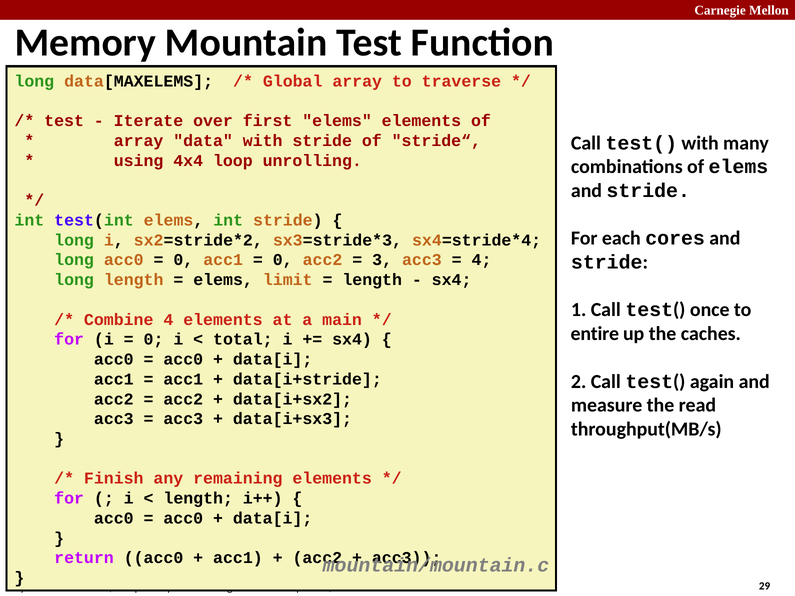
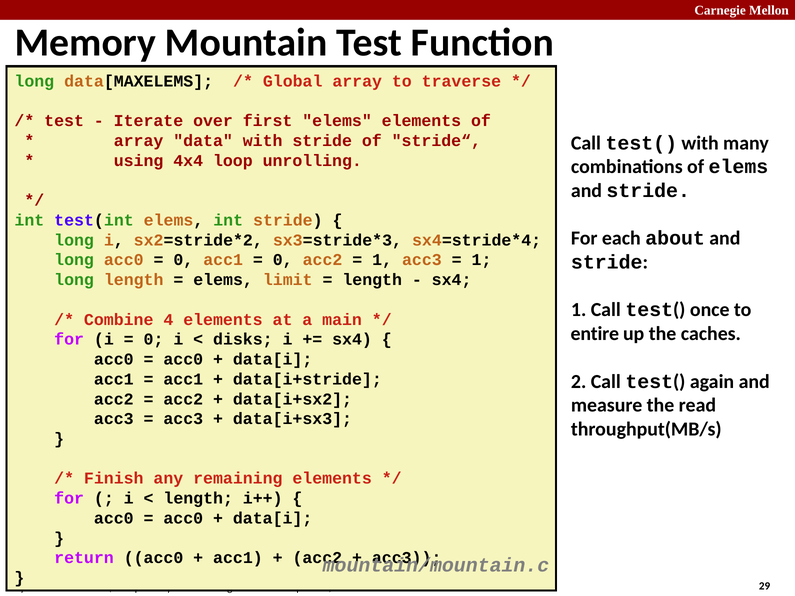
cores: cores -> about (675, 239)
3: 3 -> 1 (382, 260)
4: 4 -> 1 (482, 260)
total: total -> disks (243, 340)
